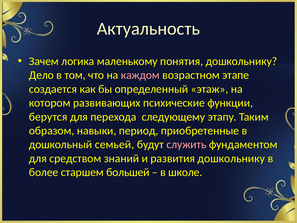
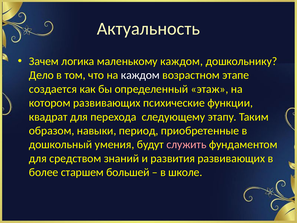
маленькому понятия: понятия -> каждом (182, 61)
каждом colour: pink -> white (140, 75)
берутся: берутся -> квадрат (48, 117)
семьей: семьей -> умения (115, 144)
развития дошкольнику: дошкольнику -> развивающих (231, 158)
